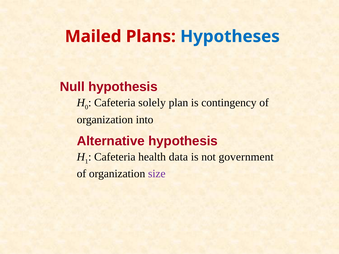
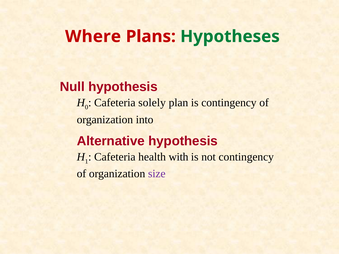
Mailed: Mailed -> Where (93, 36)
Hypotheses colour: blue -> green (230, 36)
data: data -> with (178, 157)
not government: government -> contingency (246, 157)
